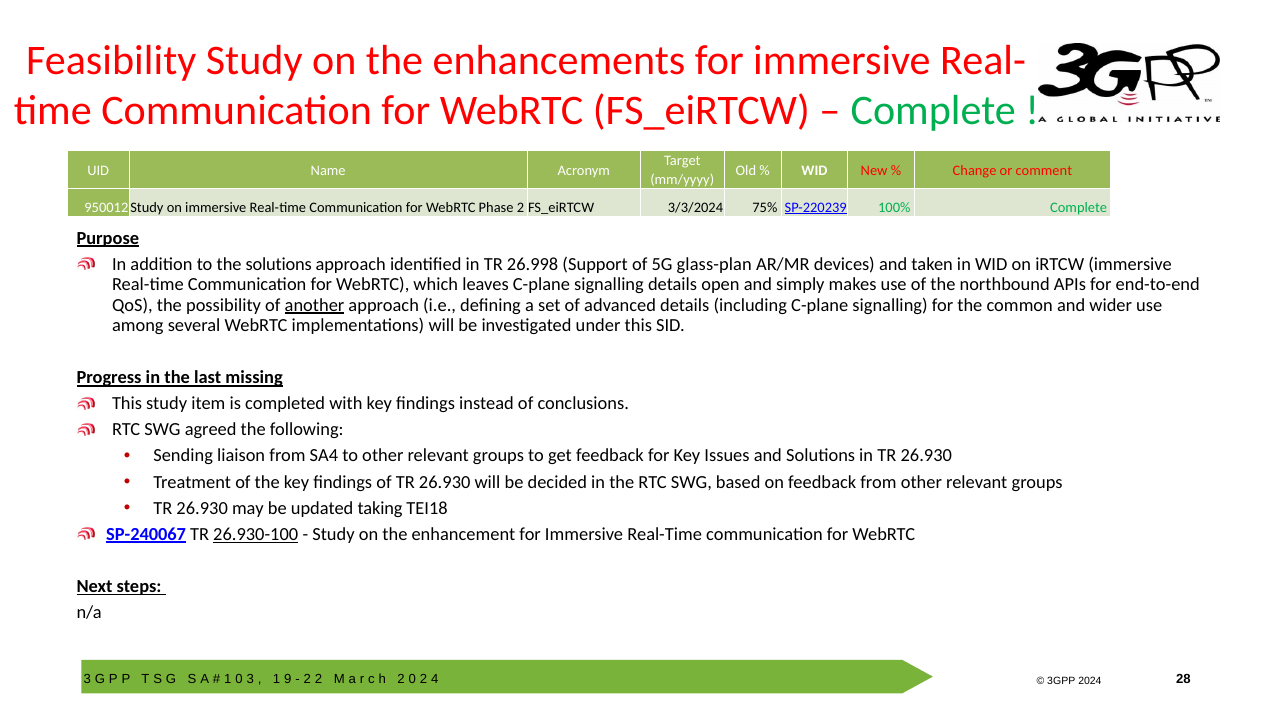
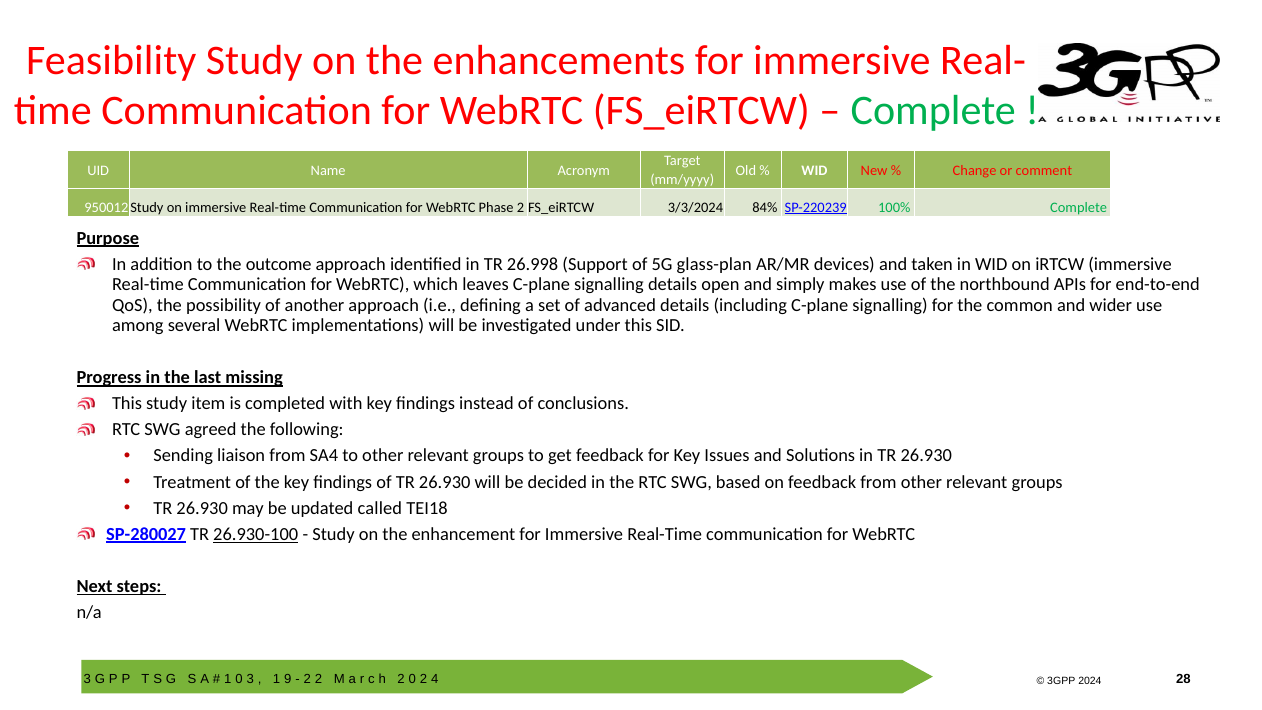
75%: 75% -> 84% (765, 207)
the solutions: solutions -> outcome (279, 264)
another underline: present -> none (315, 305)
taking: taking -> called (380, 508)
SP-240067: SP-240067 -> SP-280027 (146, 534)
